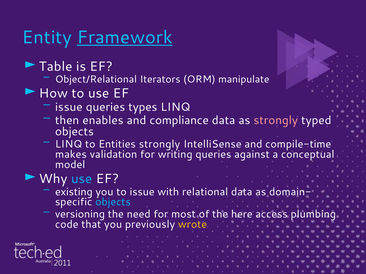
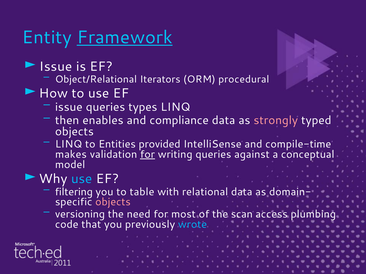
Table: Table -> Issue (56, 67)
manipulate: manipulate -> procedural (244, 79)
Entities strongly: strongly -> provided (160, 144)
for underline: none -> present (148, 155)
existing: existing -> filtering (74, 192)
to issue: issue -> table (142, 192)
objects colour: light blue -> pink (113, 202)
here: here -> scan (242, 215)
wrote colour: yellow -> light blue (193, 225)
